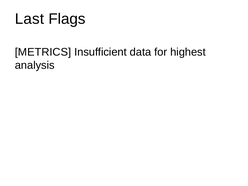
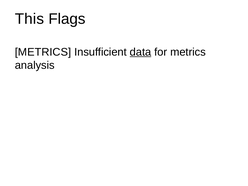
Last: Last -> This (29, 19)
data underline: none -> present (141, 52)
for highest: highest -> metrics (188, 52)
